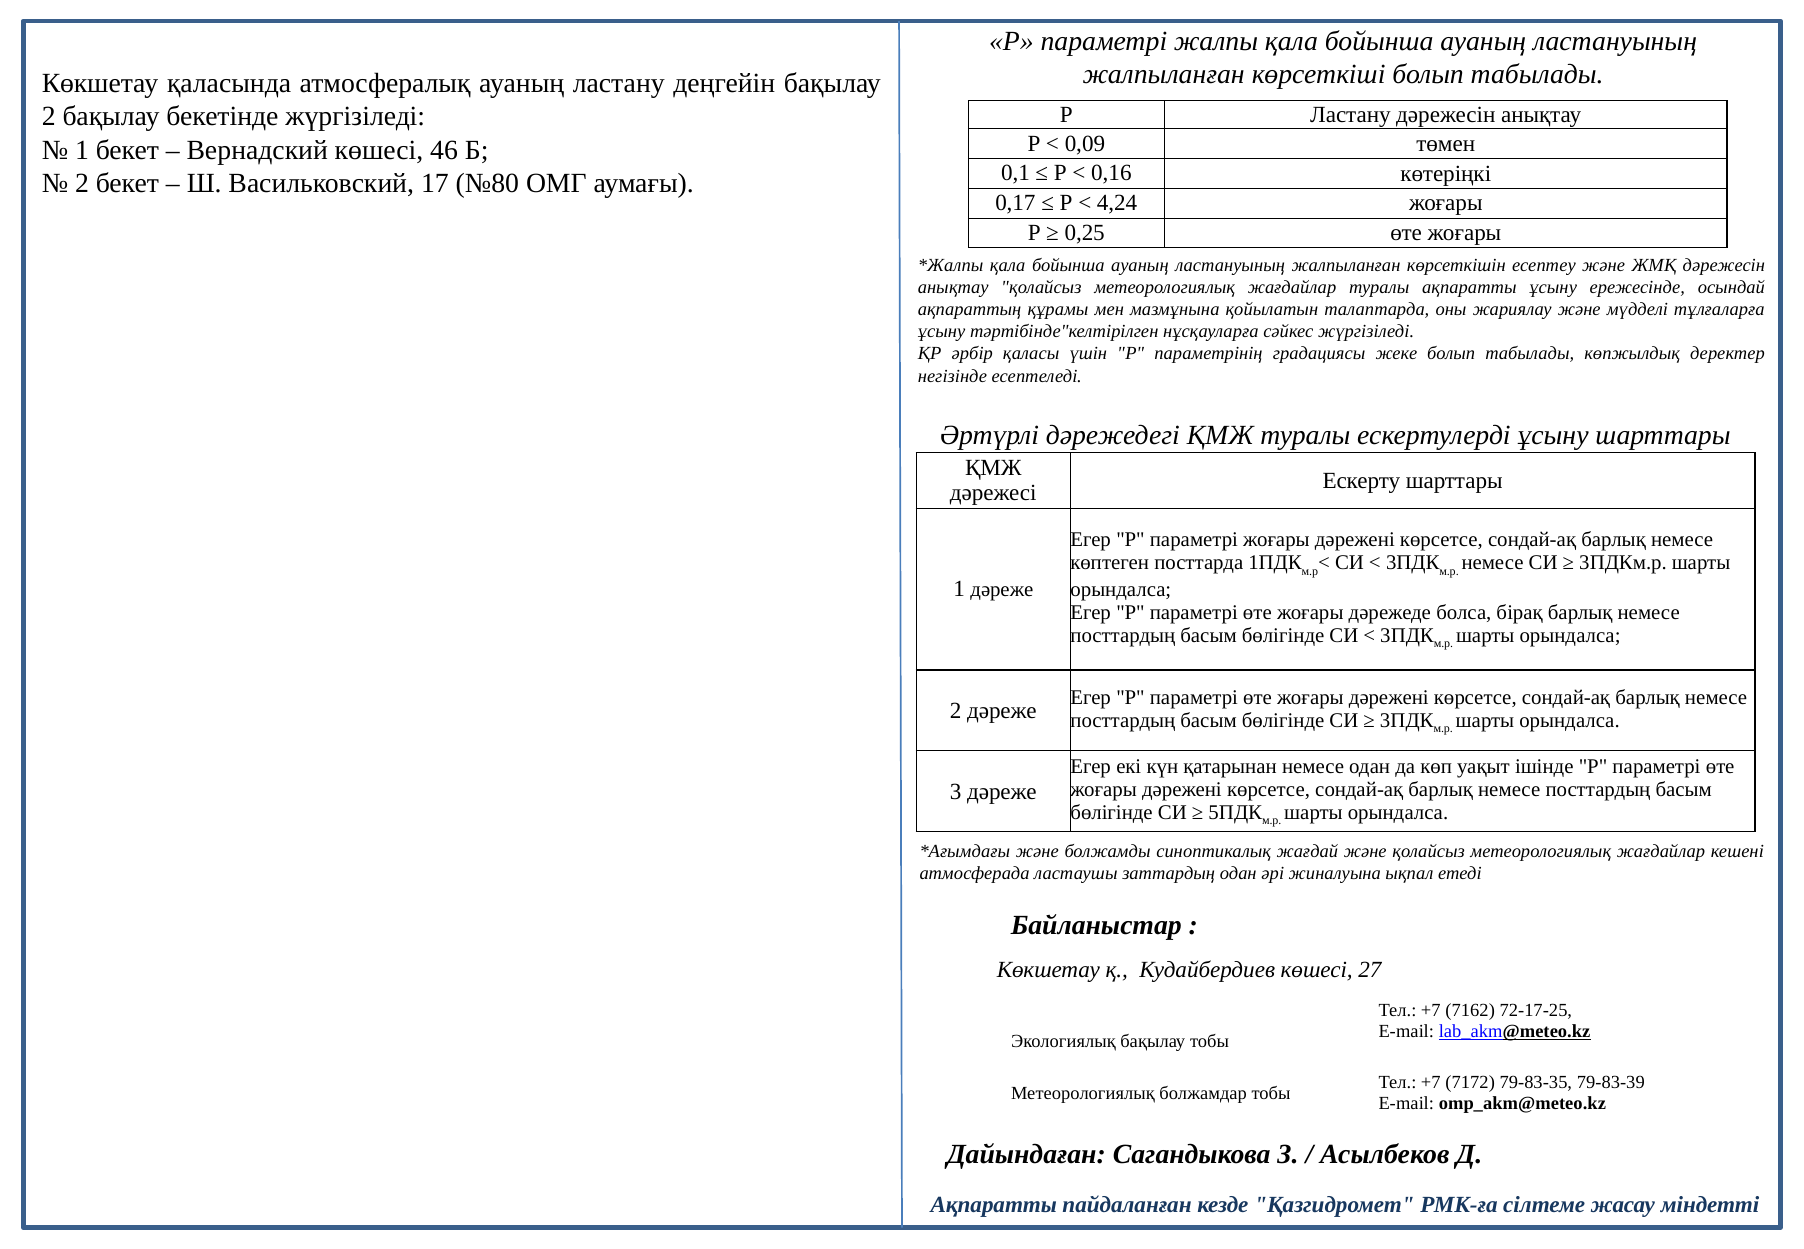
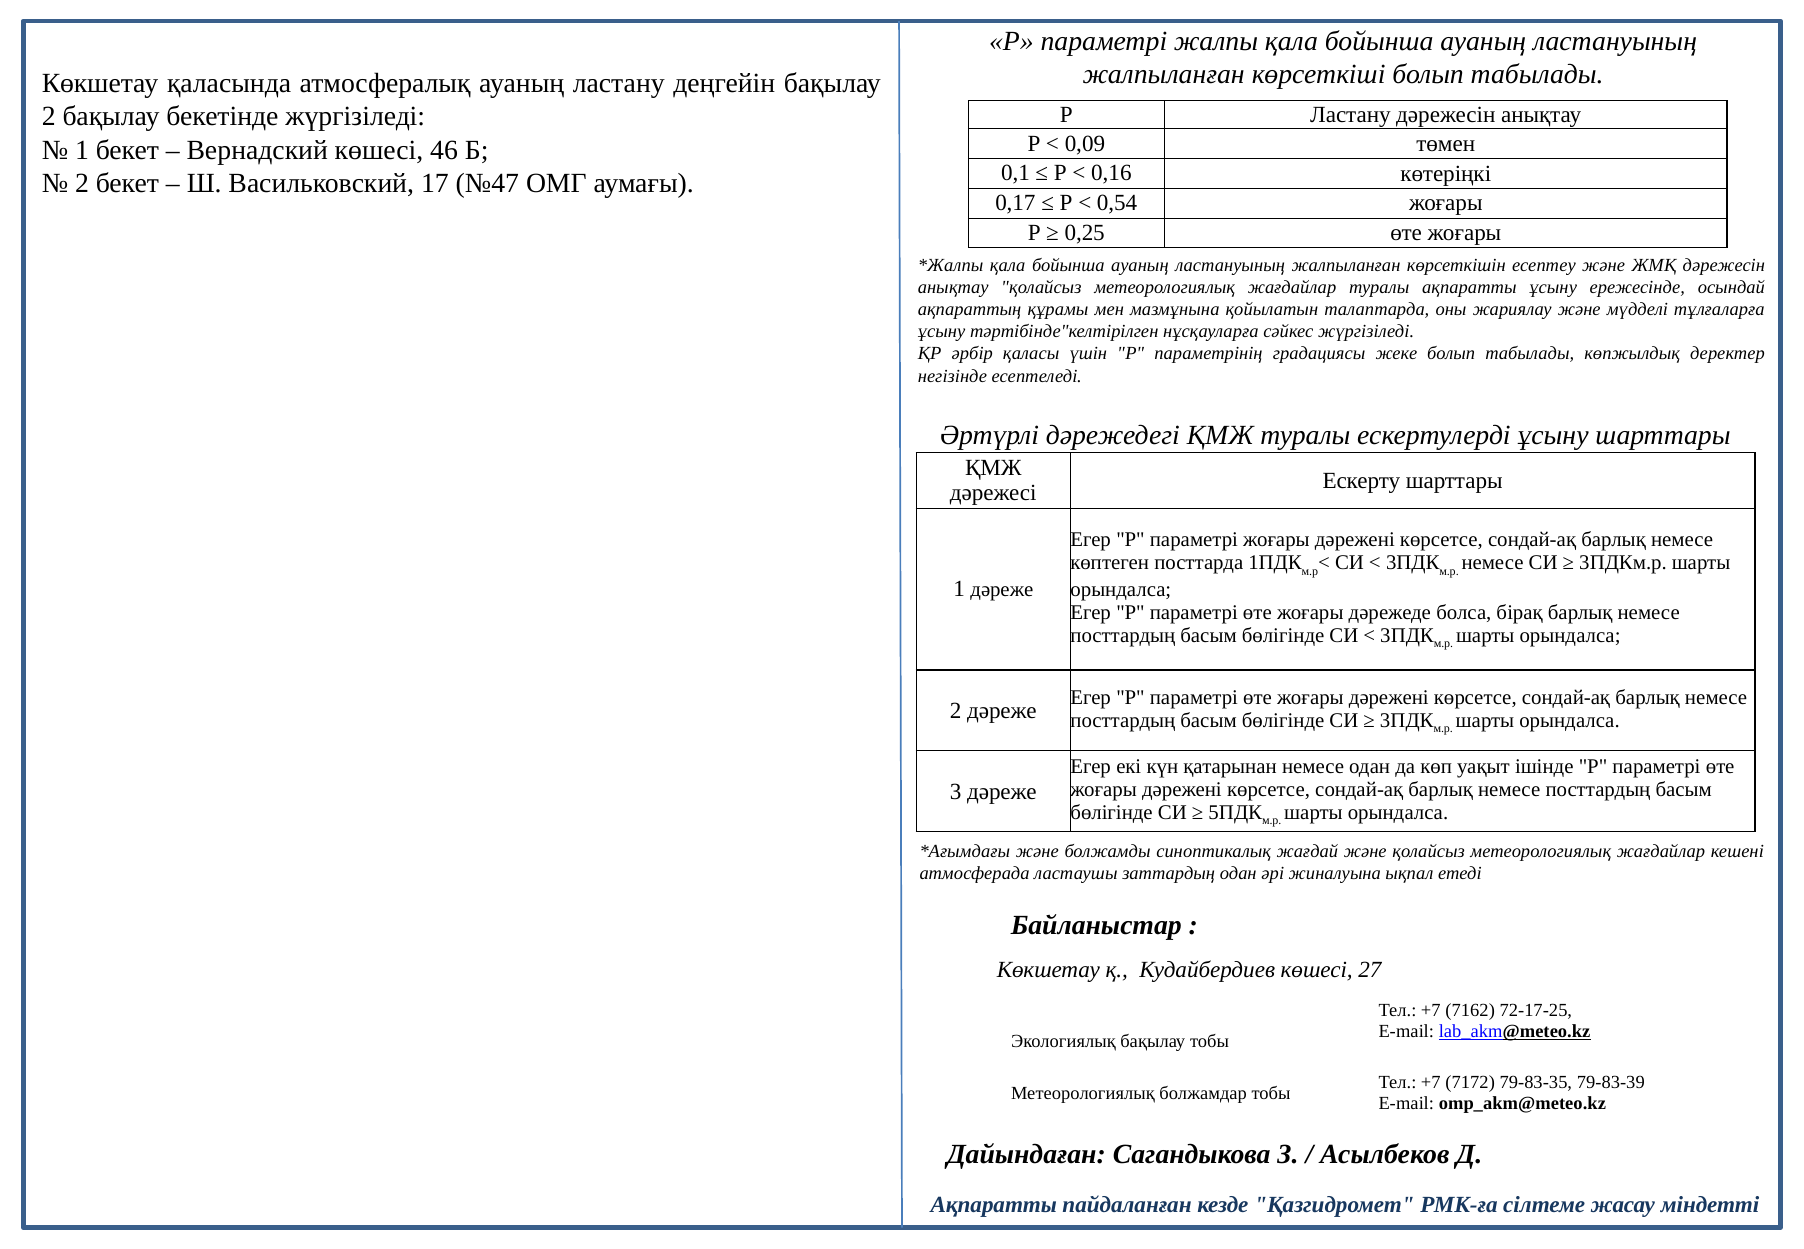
№80: №80 -> №47 (487, 183)
4,24: 4,24 -> 0,54 (1117, 203)
